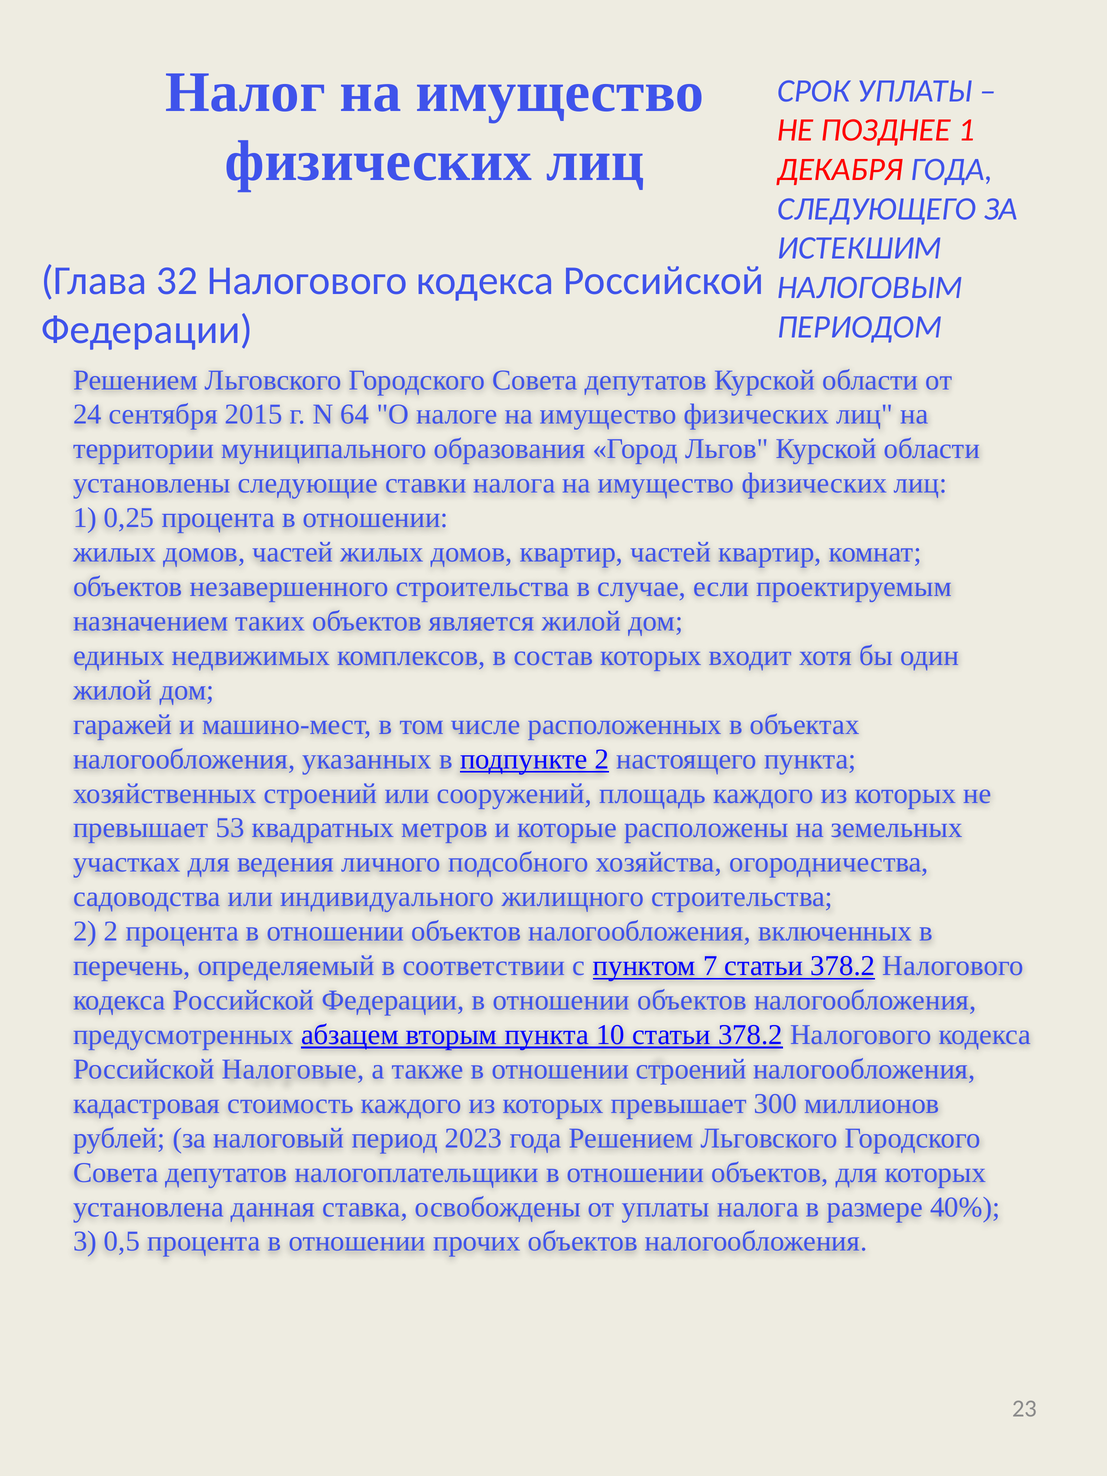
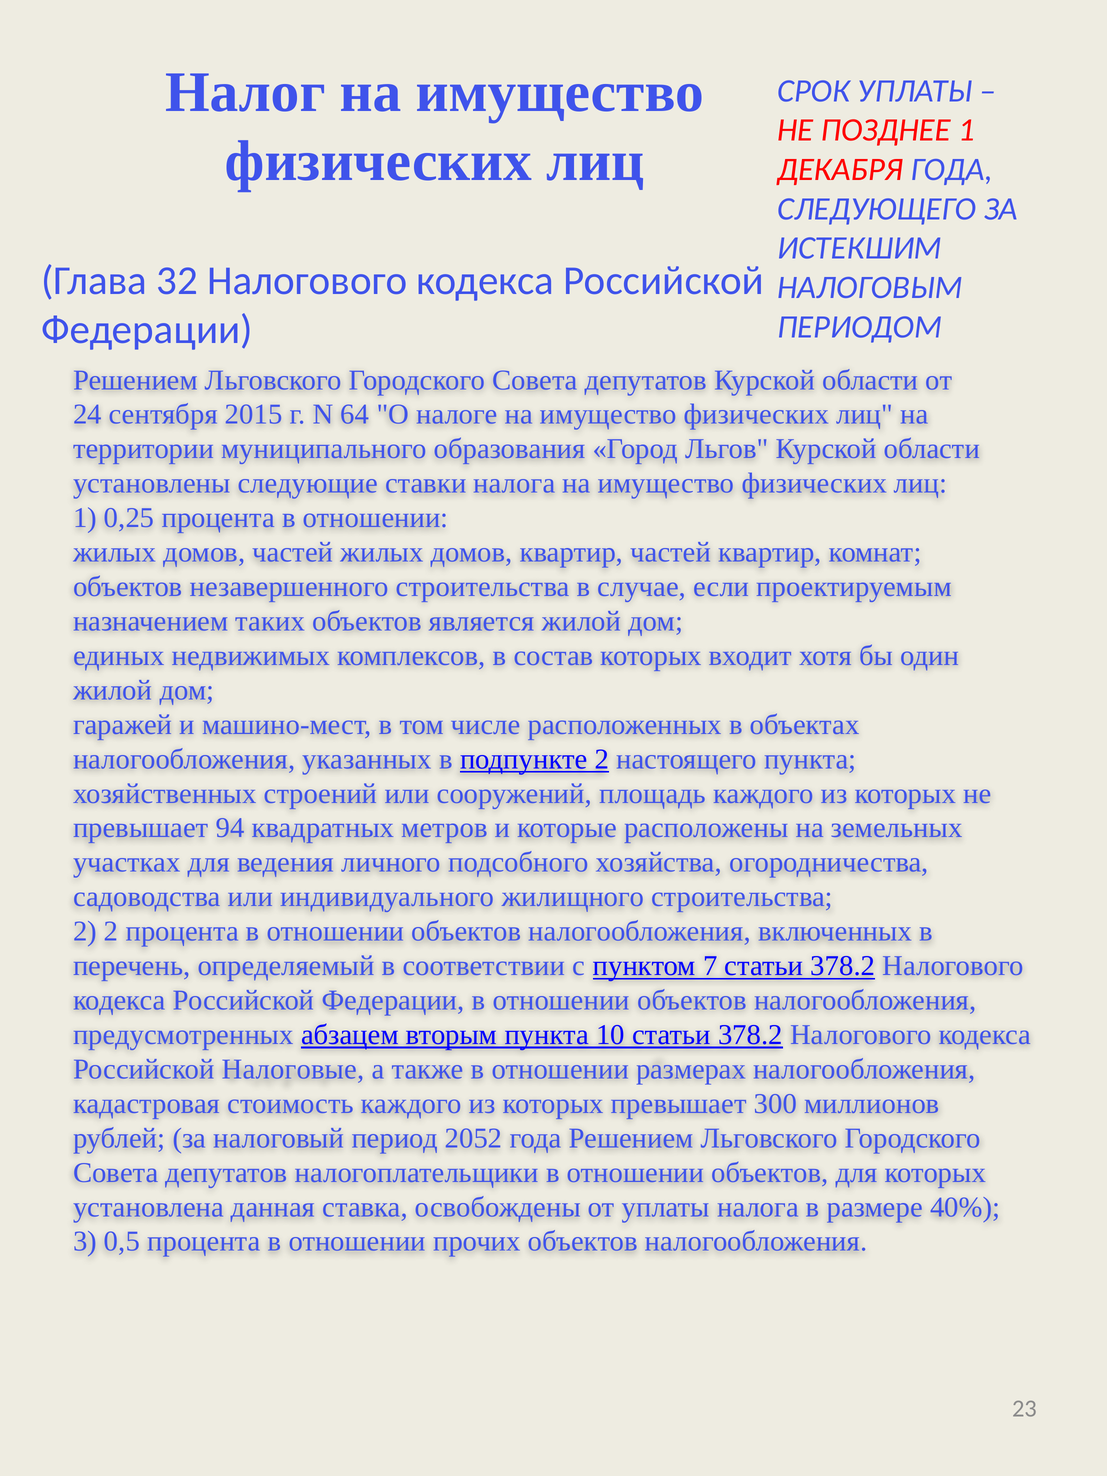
53: 53 -> 94 (230, 828)
отношении строений: строений -> размерах (691, 1069)
2023: 2023 -> 2052 (474, 1138)
